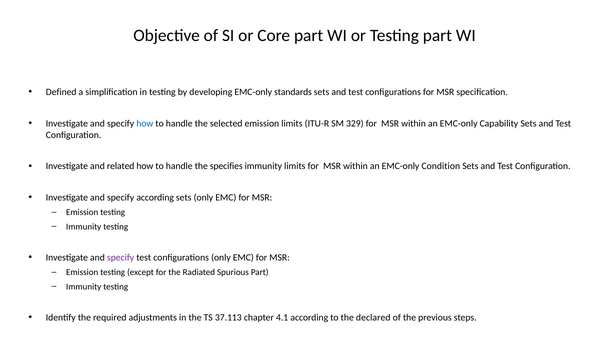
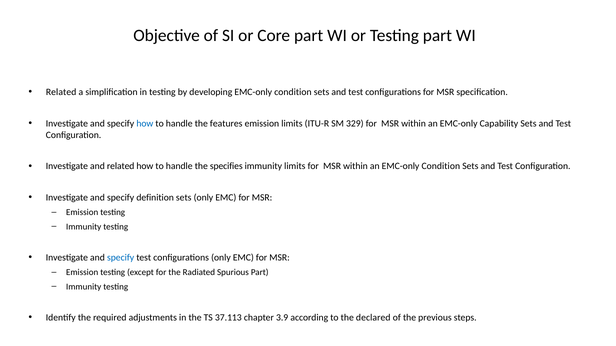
Defined: Defined -> Related (61, 92)
developing EMC-only standards: standards -> condition (293, 92)
selected: selected -> features (226, 124)
specify according: according -> definition (155, 198)
specify colour: purple -> blue (121, 258)
4.1: 4.1 -> 3.9 (282, 318)
